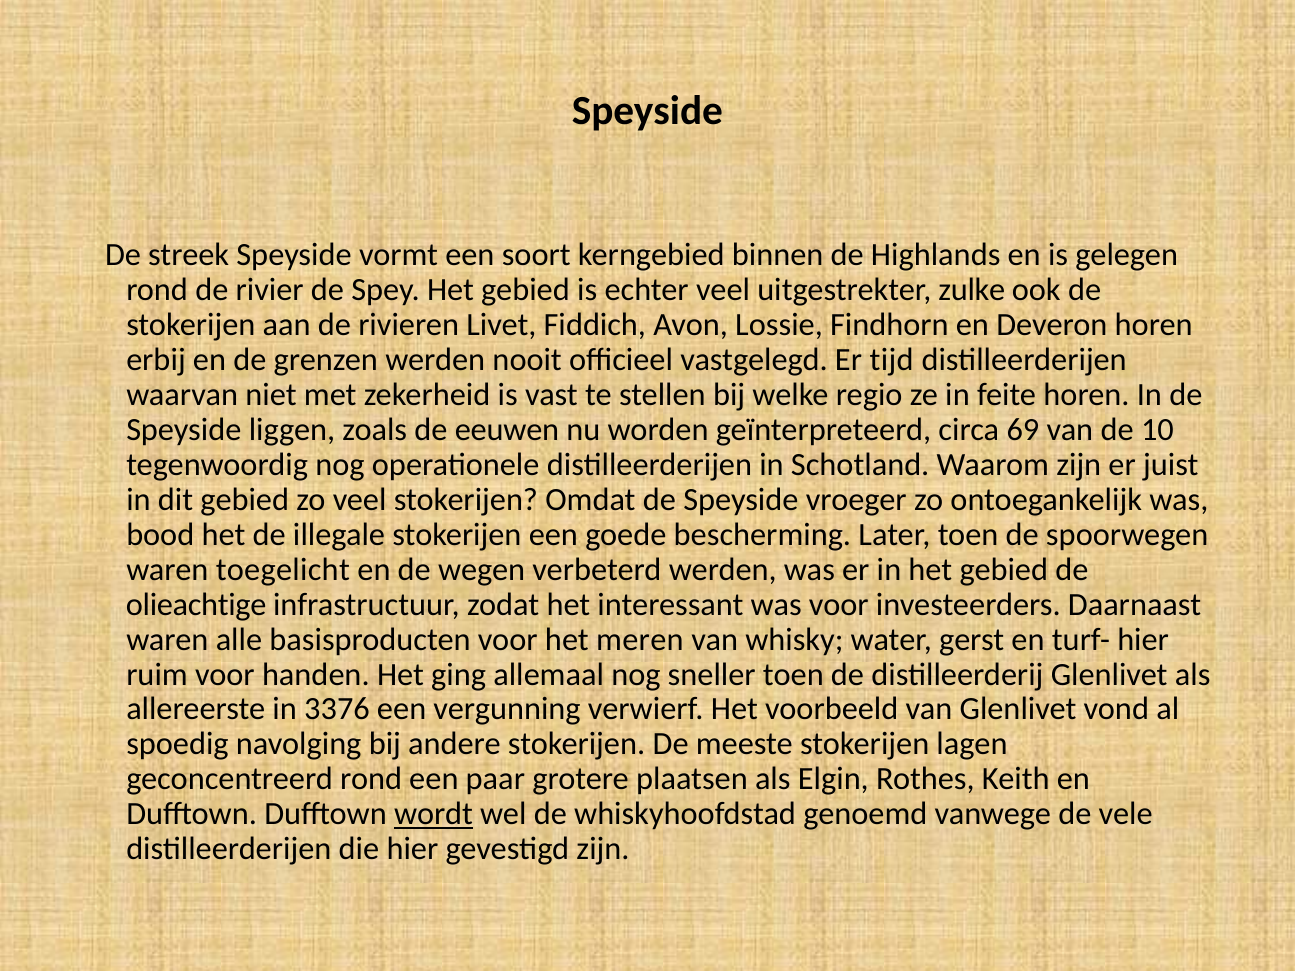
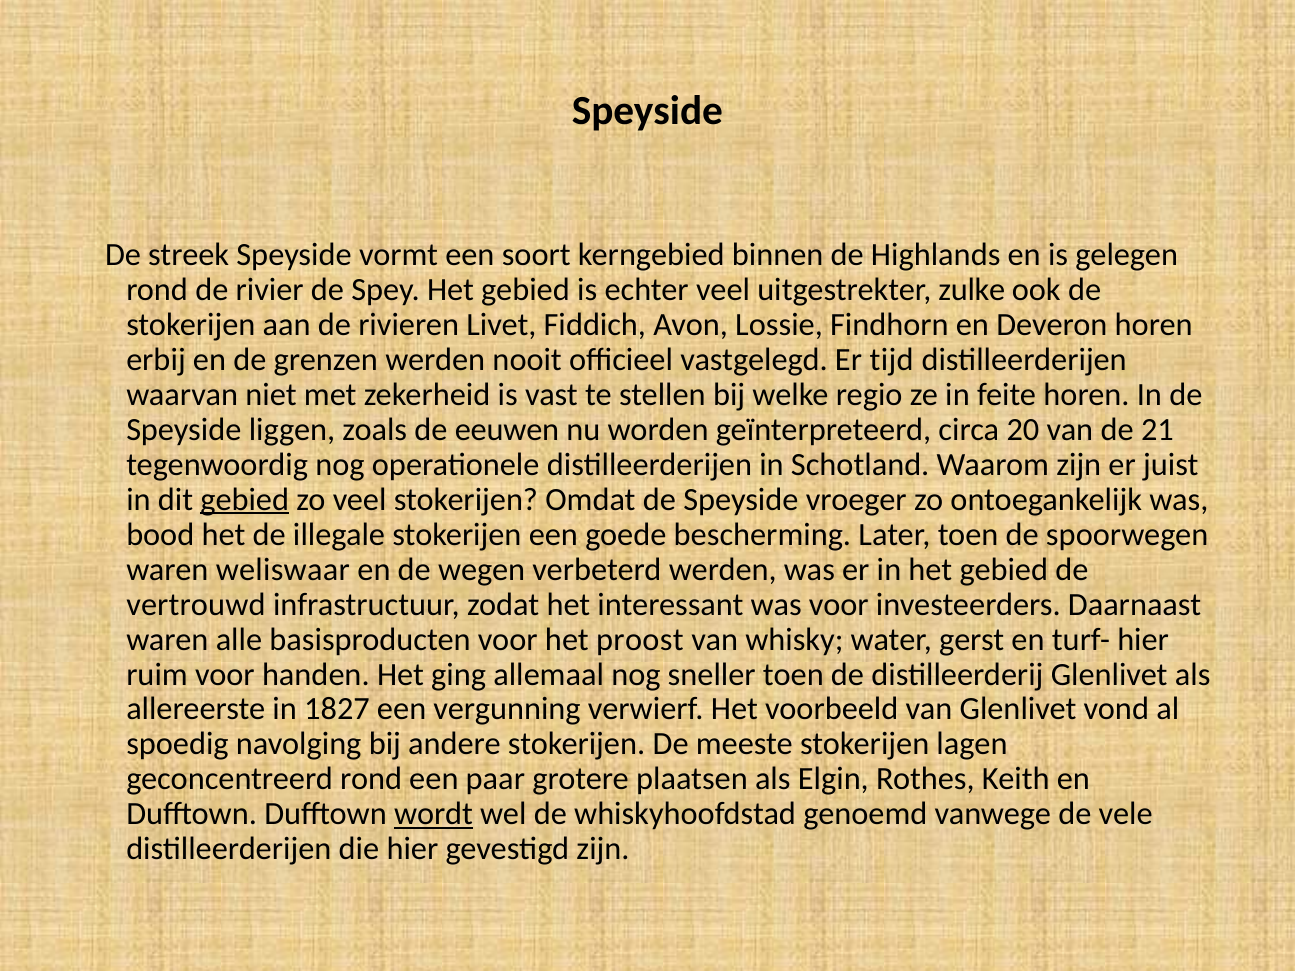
69: 69 -> 20 (1023, 430)
10: 10 -> 21 (1157, 430)
gebied underline: none -> present (245, 500)
toegelicht: toegelicht -> weliswaar (283, 570)
olieachtige: olieachtige -> vertrouwd (196, 605)
meren: meren -> proost (640, 640)
3376: 3376 -> 1827 (337, 709)
